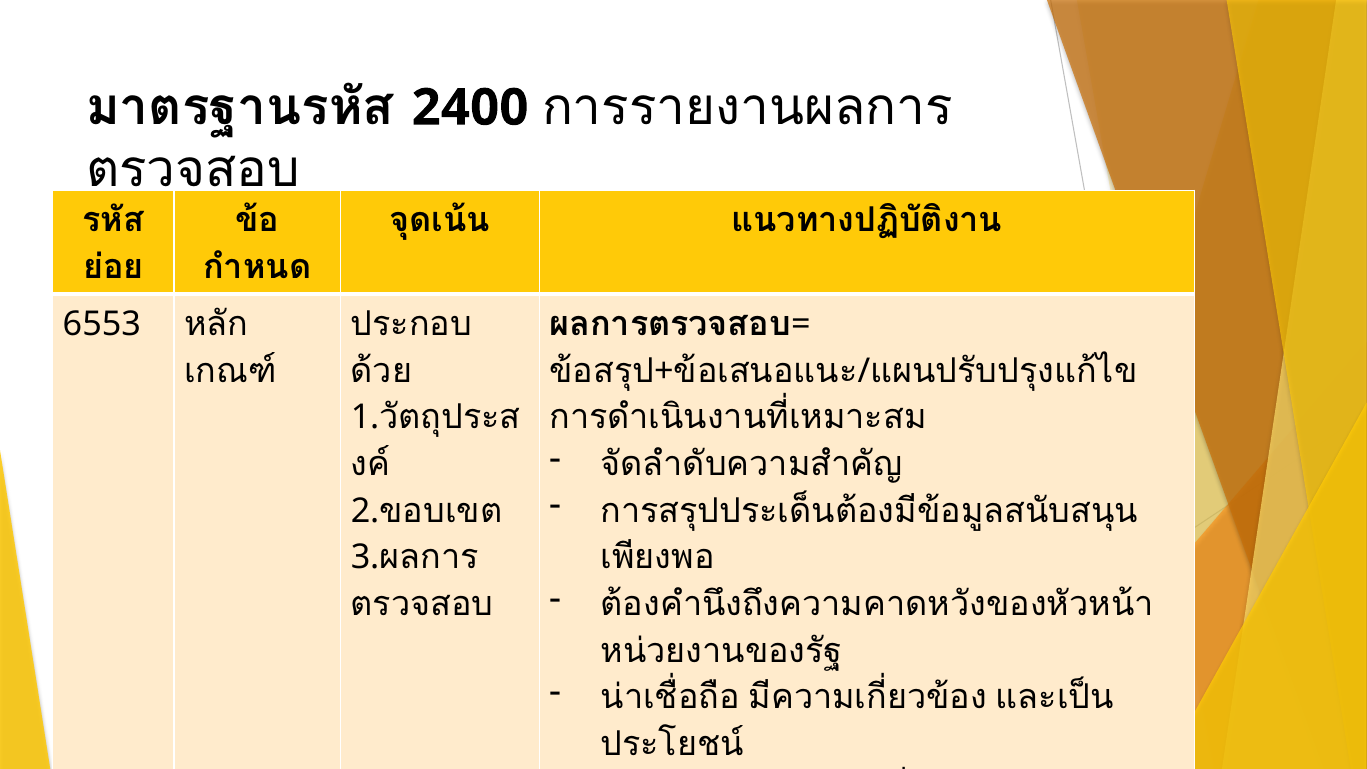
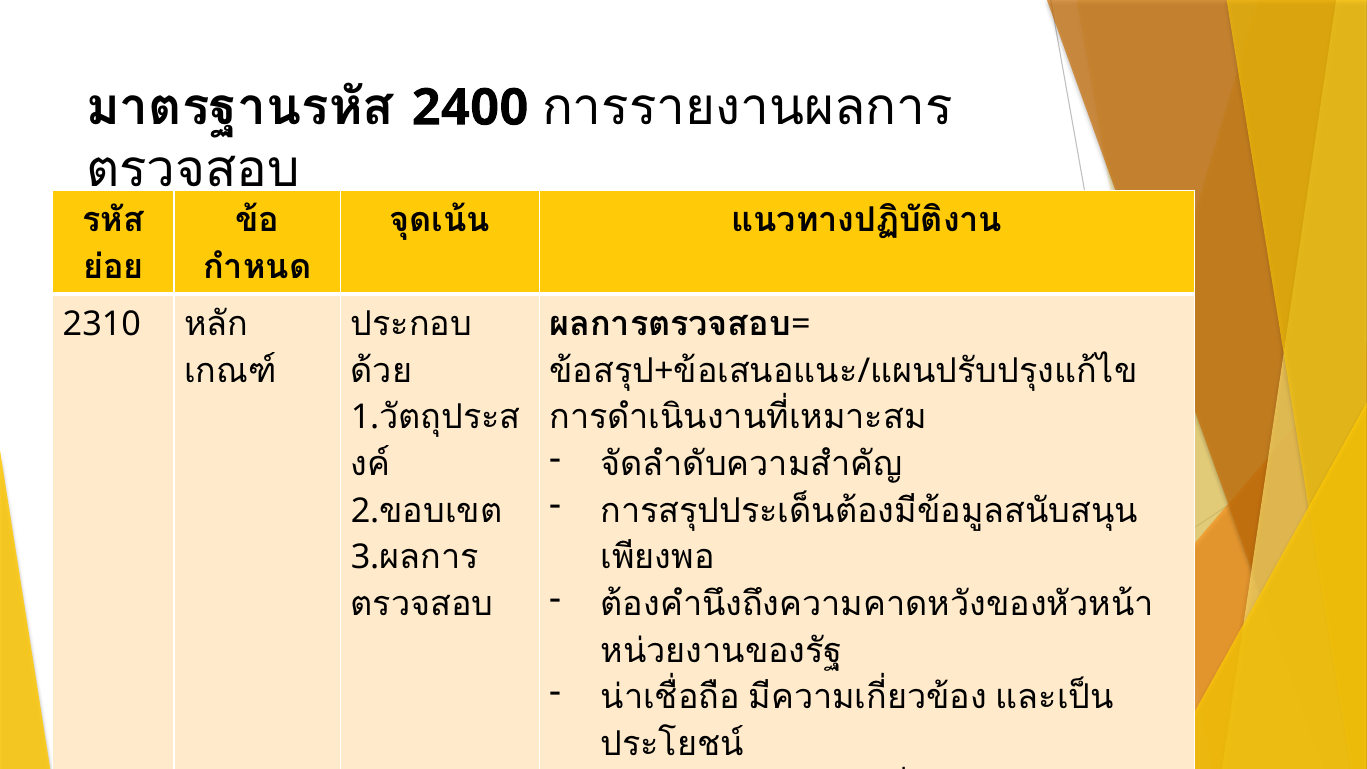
6553: 6553 -> 2310 (102, 324)
